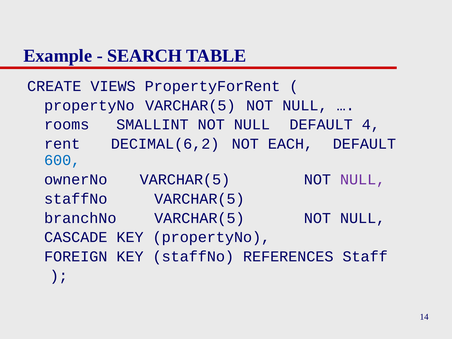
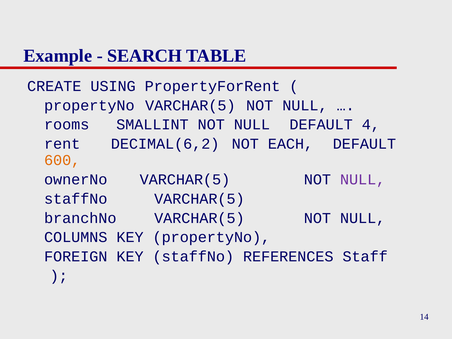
VIEWS: VIEWS -> USING (113, 86)
600 colour: blue -> orange (62, 160)
CASCADE: CASCADE -> COLUMNS (76, 237)
